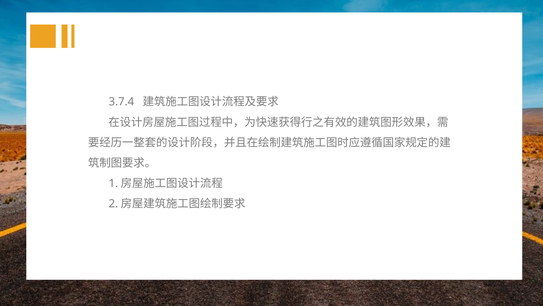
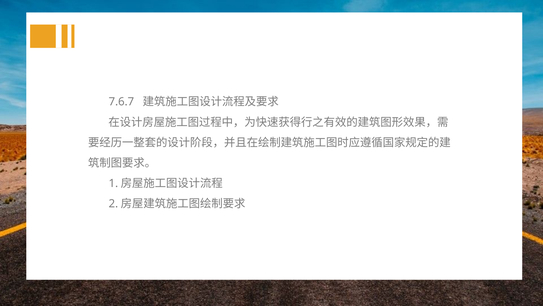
3.7.4: 3.7.4 -> 7.6.7 (121, 102)
